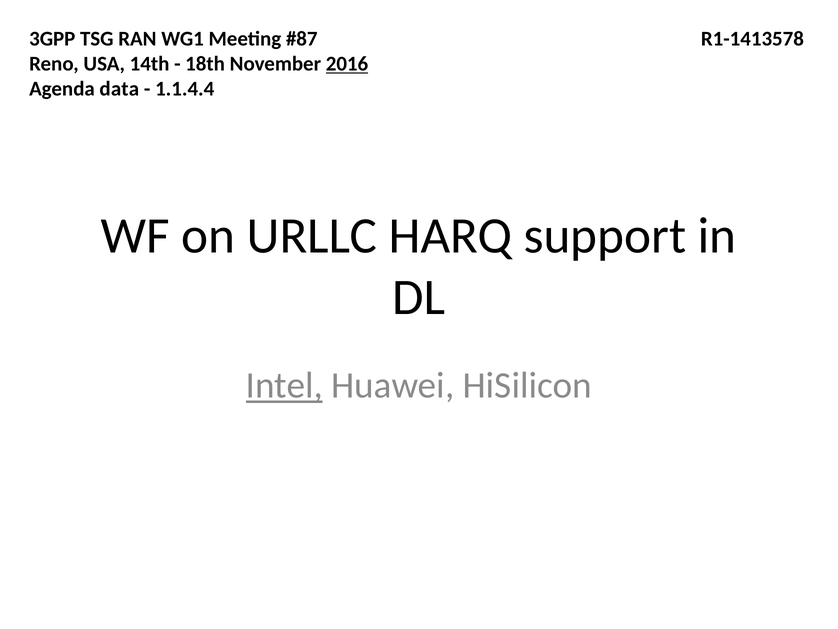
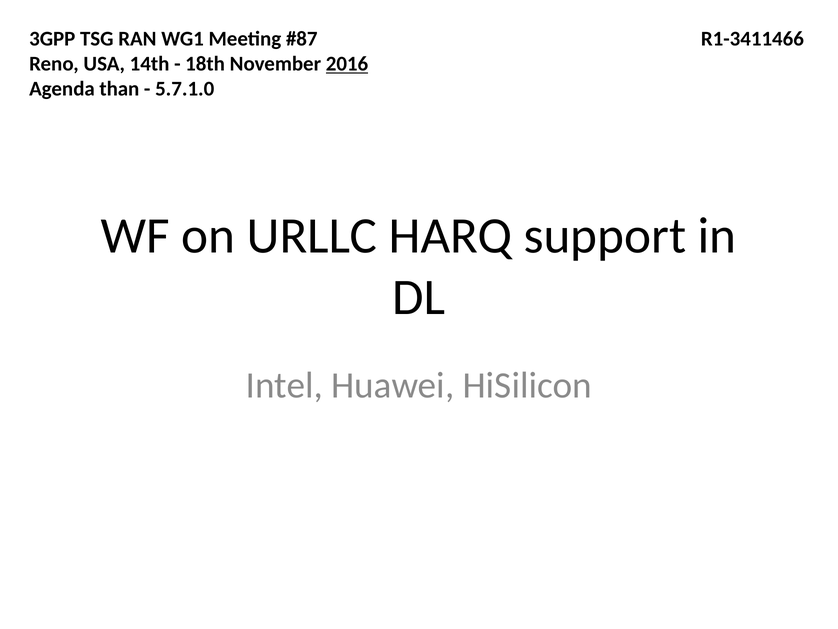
R1-1413578: R1-1413578 -> R1-3411466 (752, 39)
data: data -> than (119, 89)
1.1.4.4: 1.1.4.4 -> 5.7.1.0 (185, 89)
Intel underline: present -> none (284, 385)
